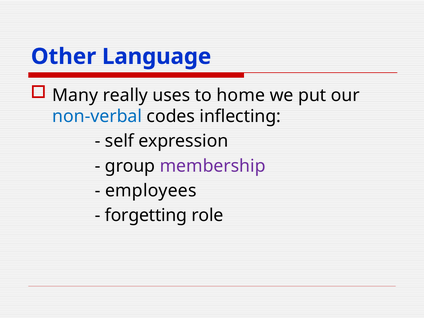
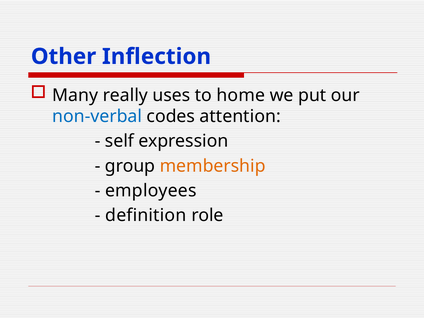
Language: Language -> Inflection (157, 57)
inflecting: inflecting -> attention (240, 116)
membership colour: purple -> orange (213, 166)
forgetting: forgetting -> definition (146, 215)
